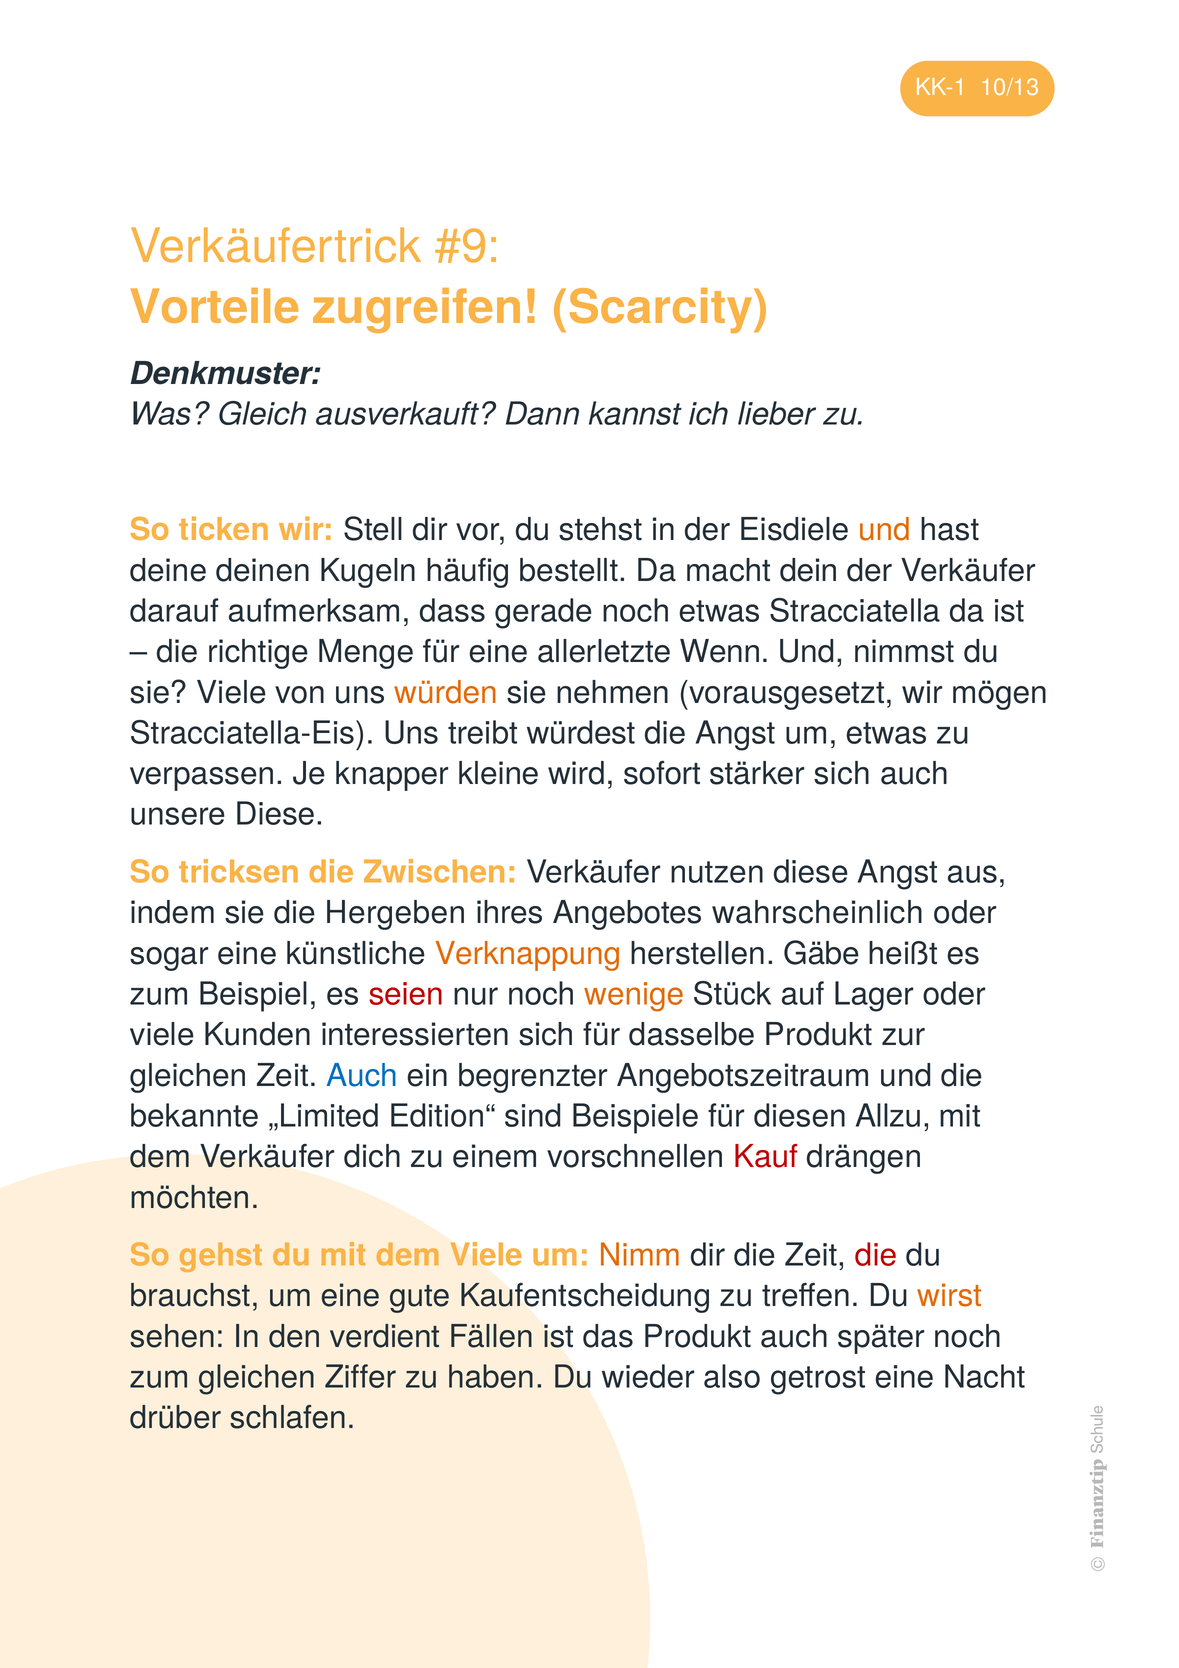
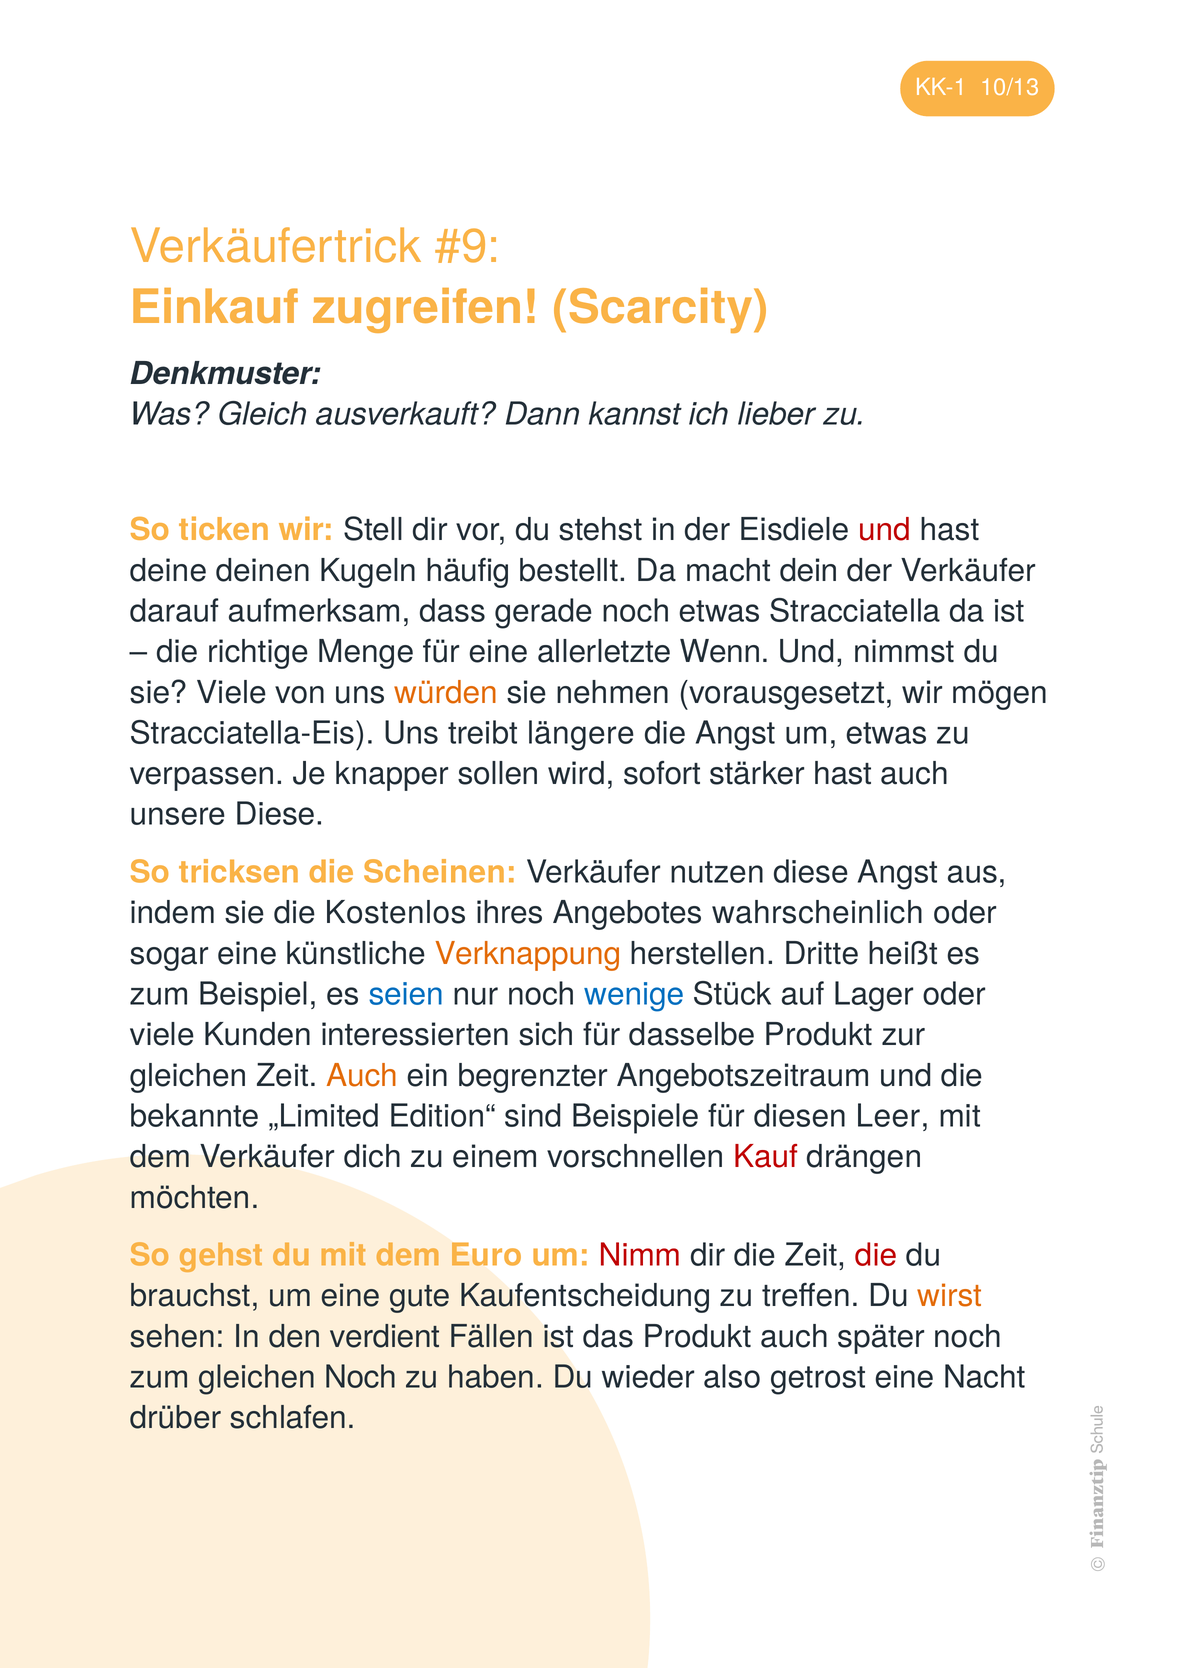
Vorteile: Vorteile -> Einkauf (215, 308)
und colour: orange -> red (885, 530)
würdest: würdest -> längere (581, 733)
kleine: kleine -> sollen (499, 774)
stärker sich: sich -> hast (843, 774)
Zwischen: Zwischen -> Scheinen (440, 872)
Hergeben: Hergeben -> Kostenlos (396, 913)
Gäbe: Gäbe -> Dritte (821, 953)
seien colour: red -> blue (406, 994)
wenige colour: orange -> blue (634, 994)
Auch colour: blue -> orange (362, 1075)
Allzu: Allzu -> Leer (893, 1116)
dem Viele: Viele -> Euro (486, 1255)
Nimm colour: orange -> red (640, 1255)
gleichen Ziffer: Ziffer -> Noch (361, 1377)
